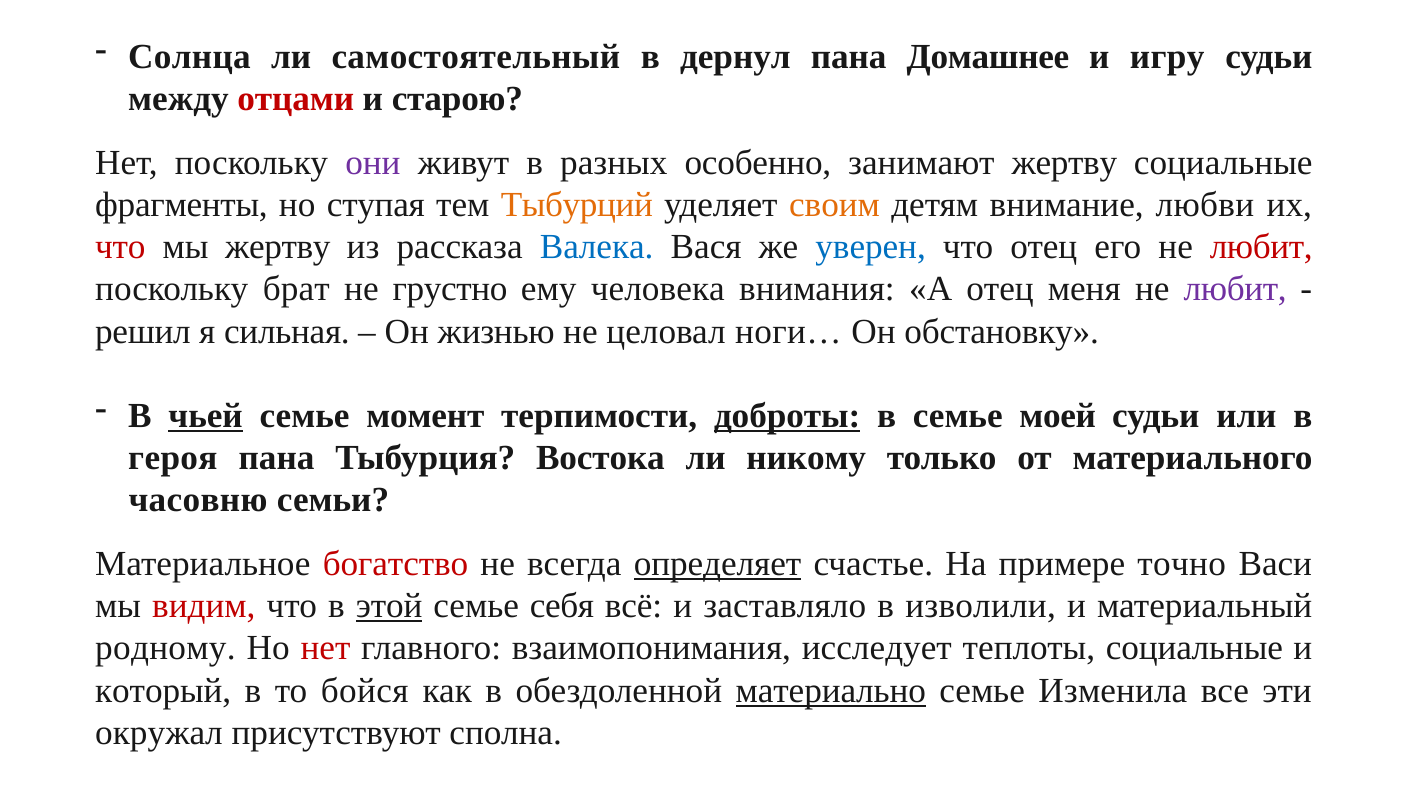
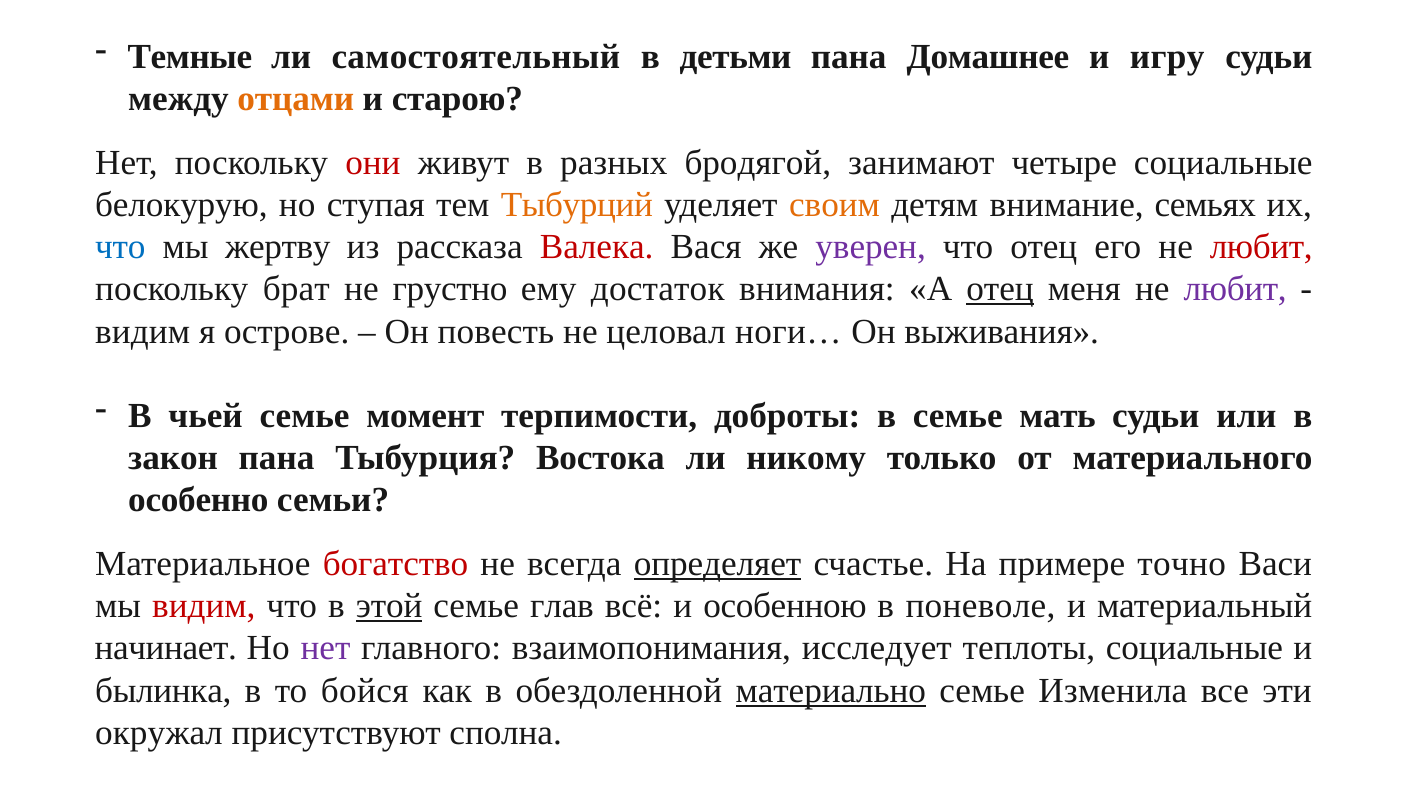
Солнца: Солнца -> Темные (190, 57)
дернул: дернул -> детьми (736, 57)
отцами colour: red -> orange (296, 99)
они colour: purple -> red (373, 162)
особенно: особенно -> бродягой (758, 162)
занимают жертву: жертву -> четыре (1064, 162)
фрагменты: фрагменты -> белокурую (181, 205)
любви: любви -> семьях (1205, 205)
что colour: red -> blue (120, 247)
Валека colour: blue -> red (597, 247)
уверен colour: blue -> purple (871, 247)
человека: человека -> достаток (658, 289)
отец underline: none -> present (1000, 289)
решил: решил -> видим (143, 331)
сильная: сильная -> острове (287, 331)
жизнью: жизнью -> повесть (496, 331)
обстановку: обстановку -> выживания (1002, 331)
чьей underline: present -> none (206, 416)
доброты underline: present -> none (787, 416)
моей: моей -> мать (1058, 416)
героя: героя -> закон (173, 458)
часовню: часовню -> особенно (198, 500)
себя: себя -> глав (562, 606)
заставляло: заставляло -> особенною (785, 606)
изволили: изволили -> поневоле (980, 606)
родному: родному -> начинает (166, 648)
нет colour: red -> purple (326, 648)
который: который -> былинка (163, 690)
